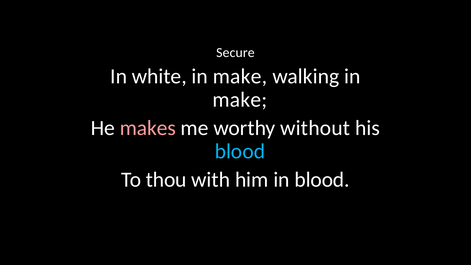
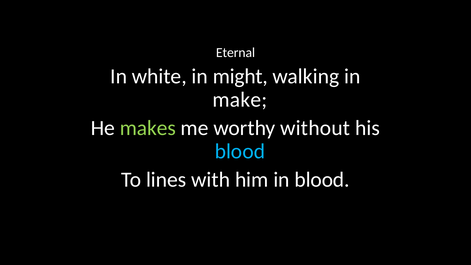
Secure: Secure -> Eternal (236, 53)
white in make: make -> might (240, 77)
makes colour: pink -> light green (148, 128)
thou: thou -> lines (166, 180)
